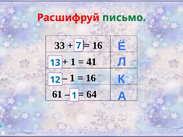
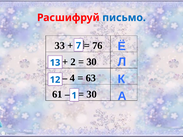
письмо colour: green -> blue (124, 18)
16: 16 -> 76 (97, 46)
1: 1 -> 2 (73, 62)
41: 41 -> 30 (92, 62)
1: 1 -> 4 (72, 78)
16: 16 -> 63 (91, 78)
64: 64 -> 30 (92, 94)
